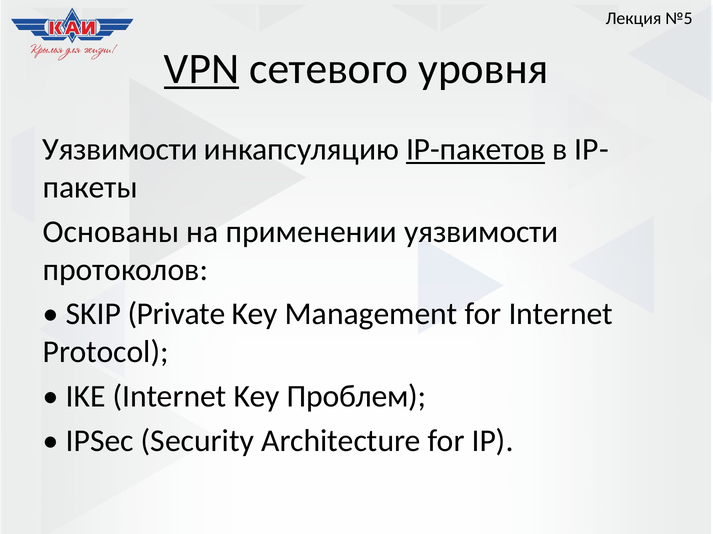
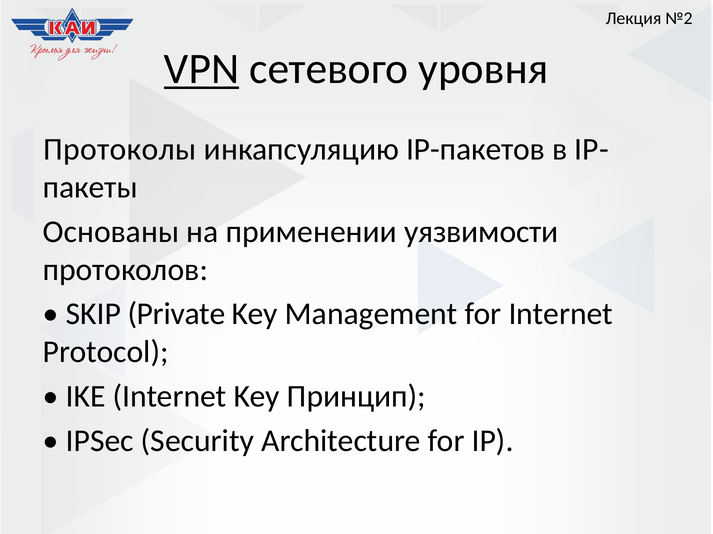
№5: №5 -> №2 (679, 18)
Уязвимости: Уязвимости -> Протоколы (120, 150)
IP-пакетов underline: present -> none (476, 150)
Проблем: Проблем -> Принцип (356, 397)
